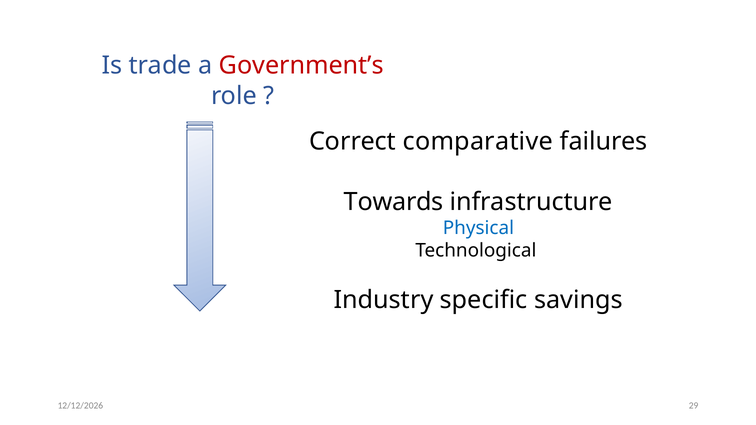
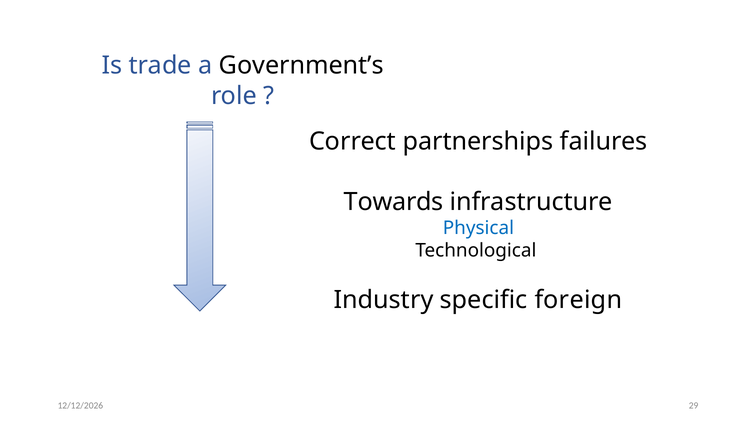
Government’s colour: red -> black (301, 66)
comparative: comparative -> partnerships (478, 141)
savings: savings -> foreign (578, 300)
